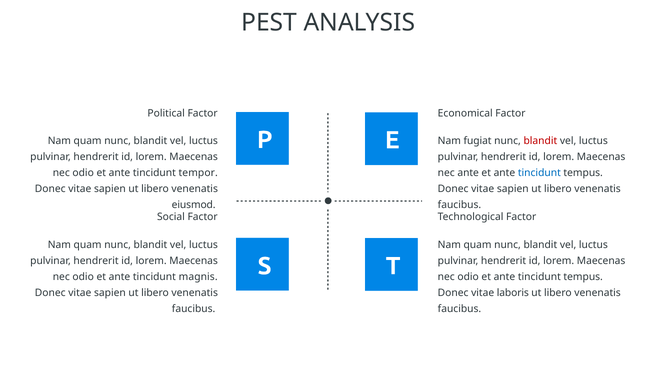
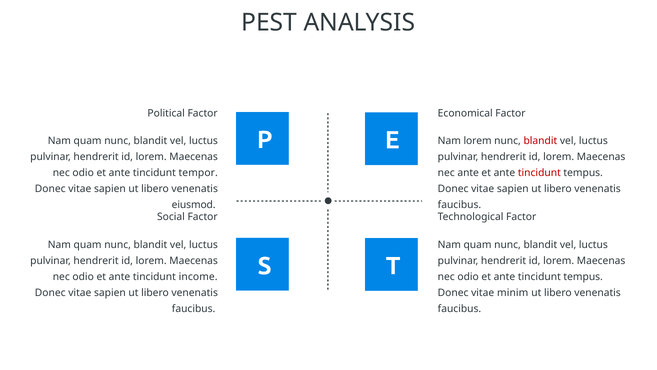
Nam fugiat: fugiat -> lorem (478, 141)
tincidunt colour: blue -> red (539, 173)
magnis: magnis -> income (198, 276)
laboris: laboris -> minim (513, 292)
